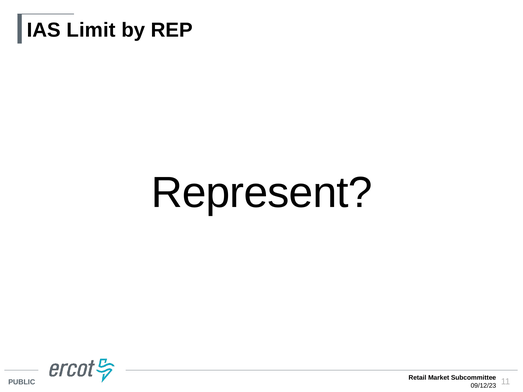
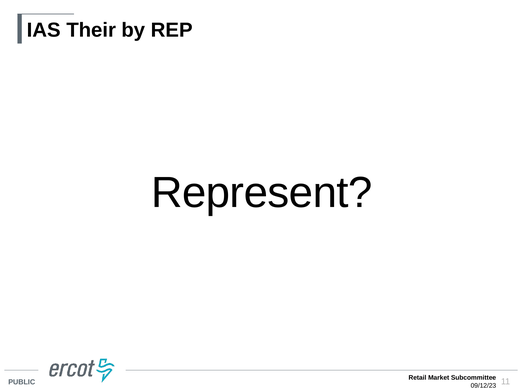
Limit: Limit -> Their (91, 30)
